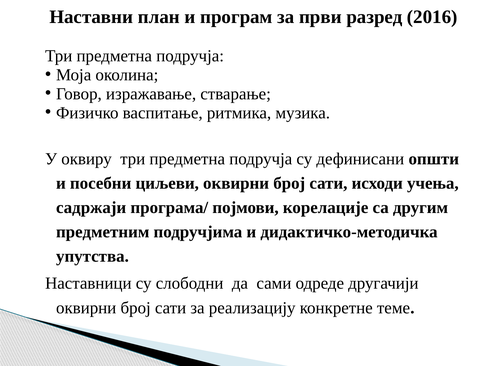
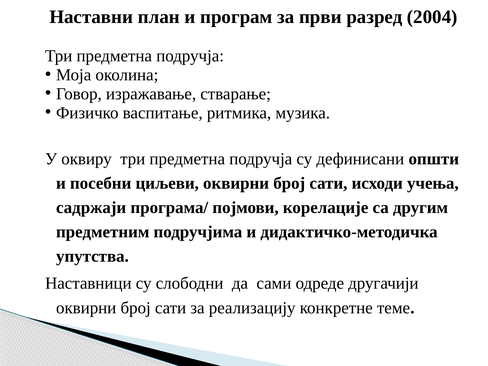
2016: 2016 -> 2004 (432, 17)
